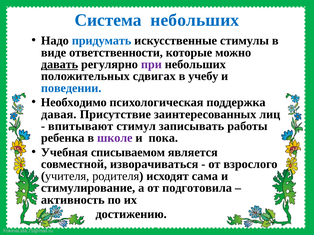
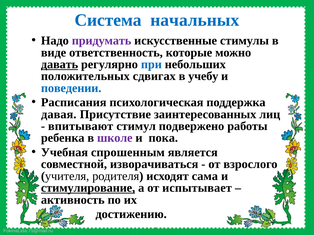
Система небольших: небольших -> начальных (195, 20)
придумать colour: blue -> purple (102, 41)
ответственности: ответственности -> ответственность (116, 53)
при colour: purple -> blue (151, 64)
Необходимо: Необходимо -> Расписания (74, 103)
записывать: записывать -> подвержено (192, 126)
списываемом: списываемом -> спрошенным (128, 153)
стимулирование underline: none -> present (88, 188)
подготовила: подготовила -> испытывает (197, 188)
